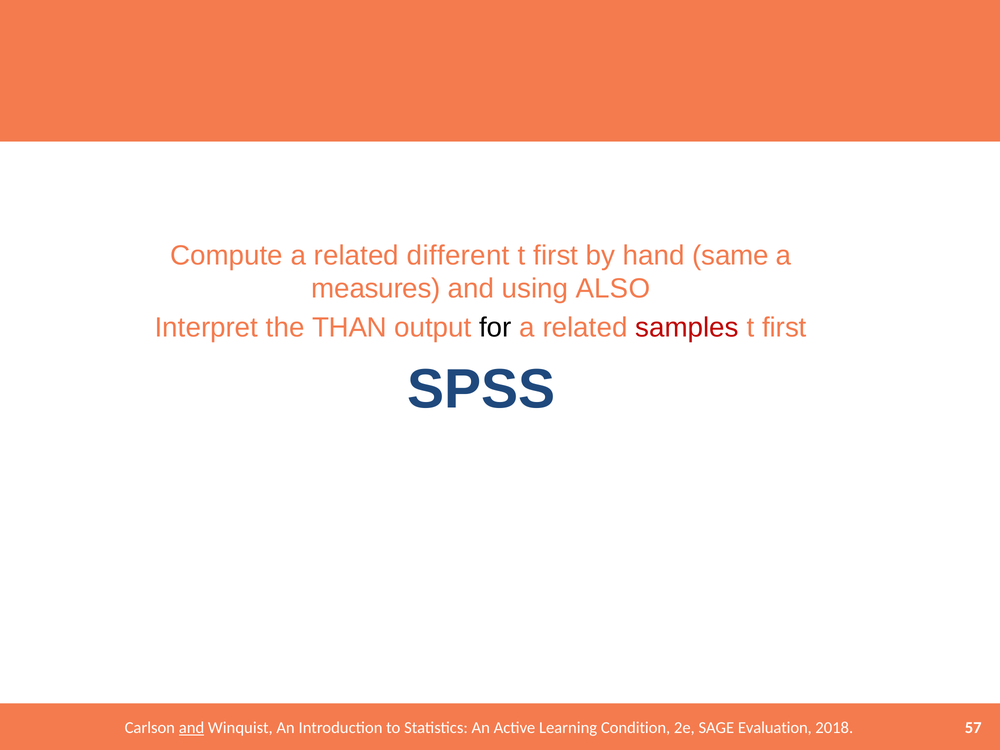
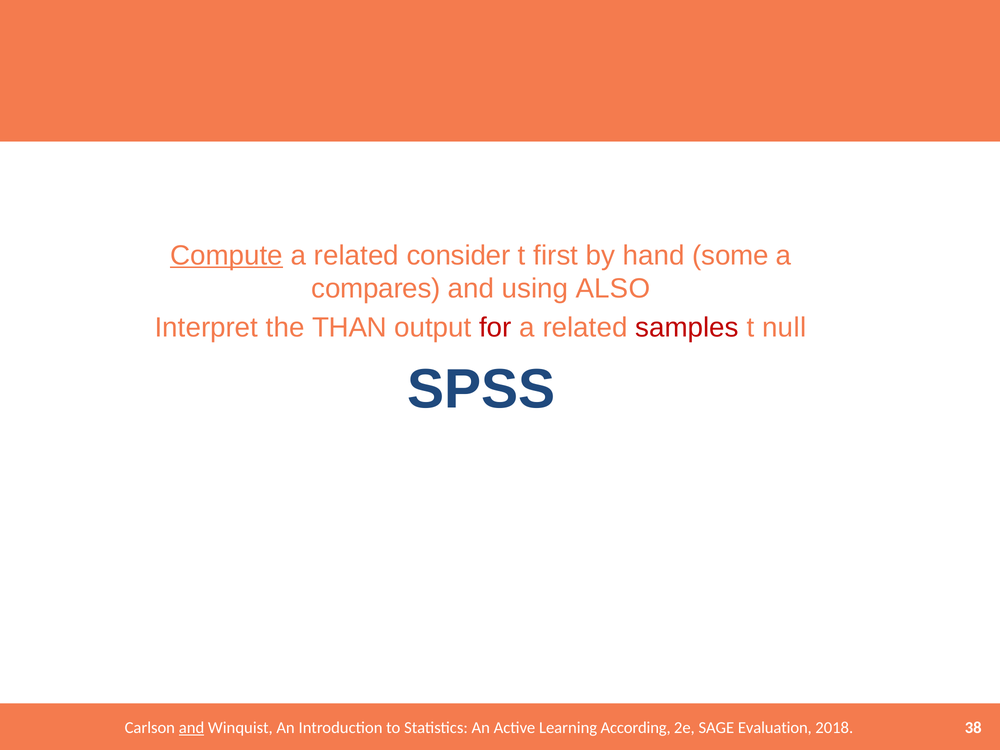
Compute underline: none -> present (227, 255)
different: different -> consider (458, 255)
same: same -> some (730, 255)
measures: measures -> compares (376, 289)
for colour: black -> red (495, 328)
first: first -> null (784, 328)
Condition: Condition -> According (636, 728)
57: 57 -> 38 (973, 728)
